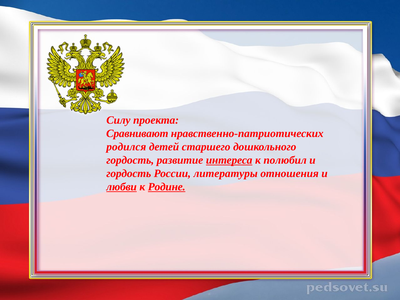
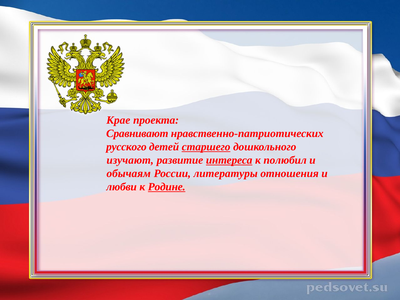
Силу: Силу -> Крае (118, 120)
родился: родился -> русского (126, 147)
старшего underline: none -> present (206, 147)
гордость: гордость -> изучают (130, 160)
гордость: гордость -> обычаям (129, 174)
любви underline: present -> none (122, 187)
